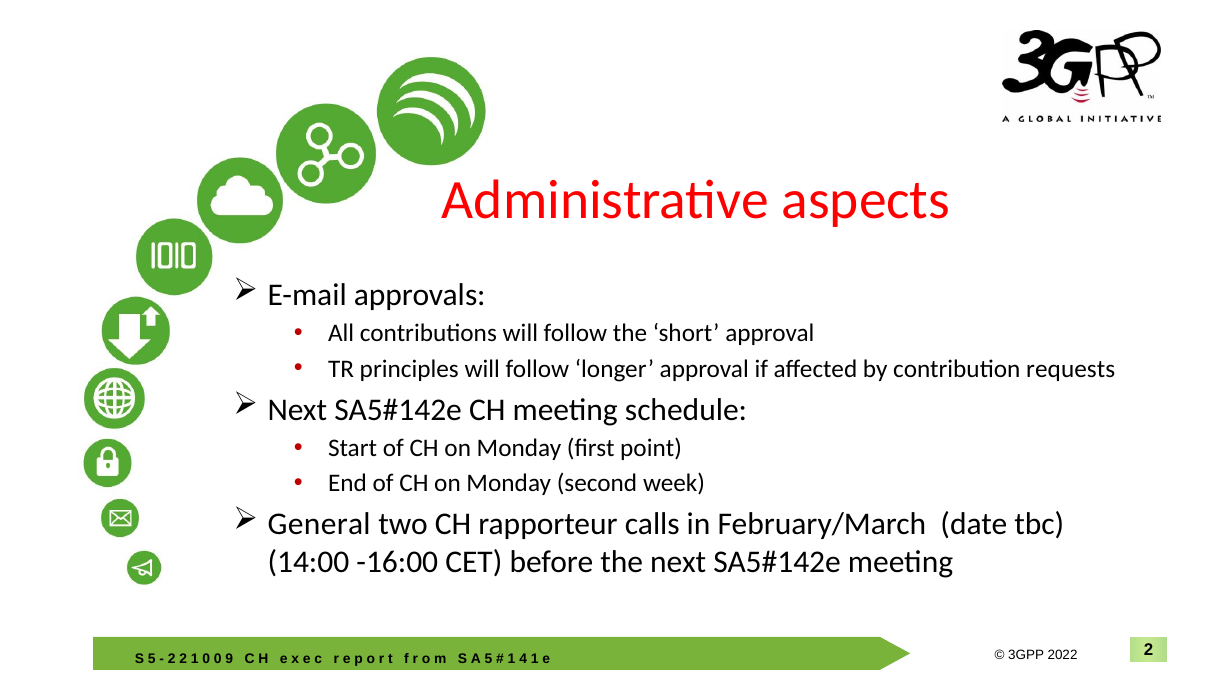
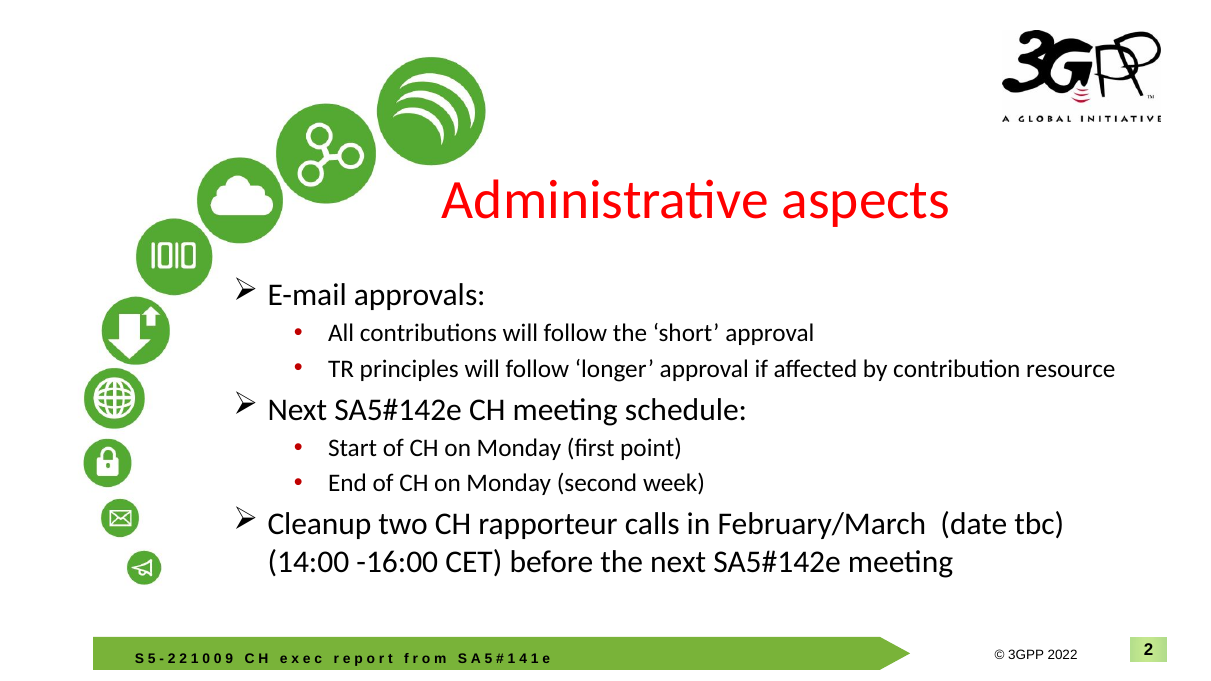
requests: requests -> resource (1071, 369)
General: General -> Cleanup (319, 524)
